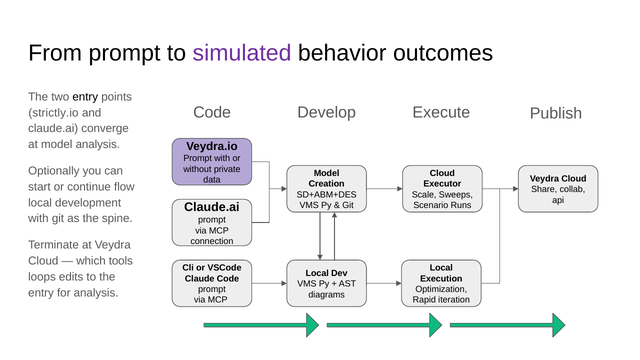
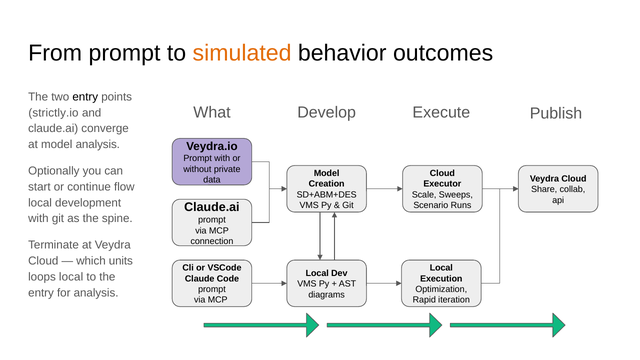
simulated colour: purple -> orange (242, 53)
Code: Code -> What (212, 112)
tools: tools -> units (121, 261)
loops edits: edits -> local (71, 277)
